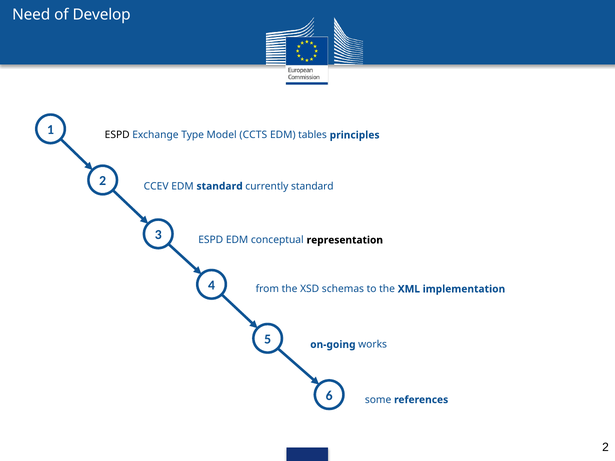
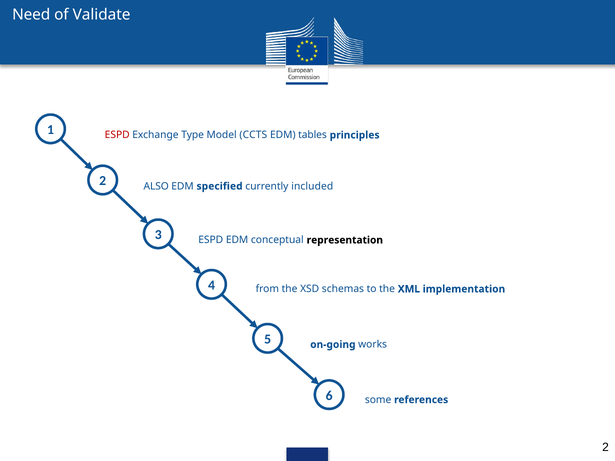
Develop: Develop -> Validate (102, 15)
ESPD colour: black -> red (117, 135)
CCEV: CCEV -> ALSO (156, 186)
EDM standard: standard -> specified (220, 186)
currently standard: standard -> included (312, 186)
